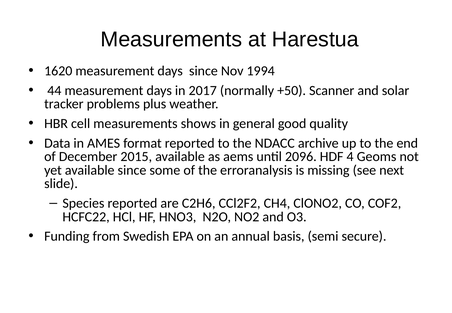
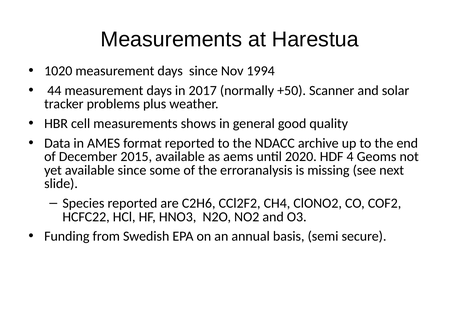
1620: 1620 -> 1020 (58, 71)
2096: 2096 -> 2020 (301, 157)
